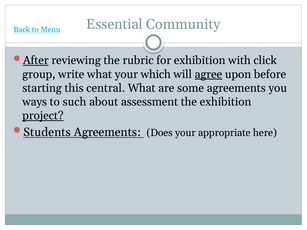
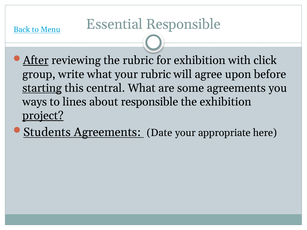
Essential Community: Community -> Responsible (183, 24)
your which: which -> rubric (156, 74)
agree underline: present -> none (208, 74)
starting underline: none -> present (42, 88)
such: such -> lines (75, 102)
about assessment: assessment -> responsible (150, 102)
Does: Does -> Date (160, 133)
